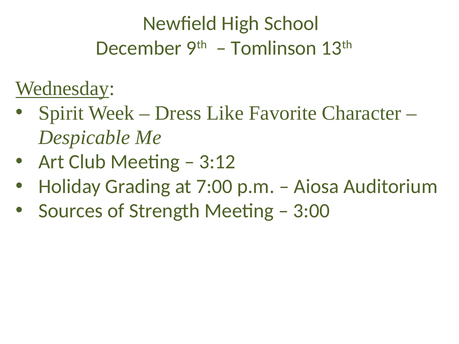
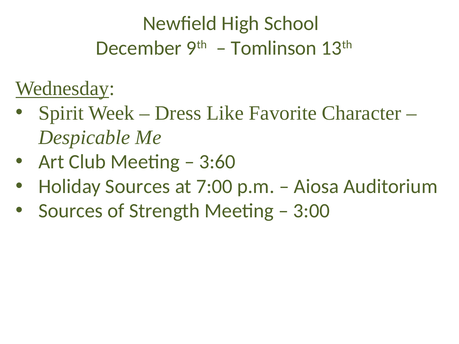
3:12: 3:12 -> 3:60 (217, 162)
Holiday Grading: Grading -> Sources (138, 187)
